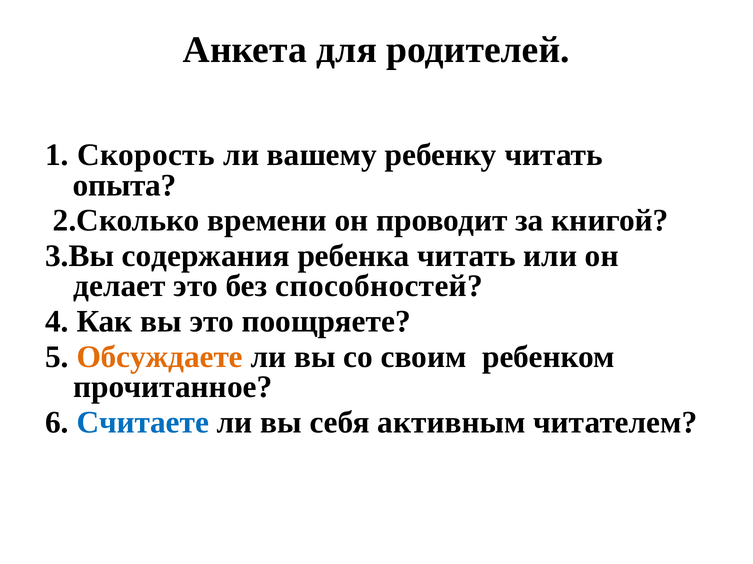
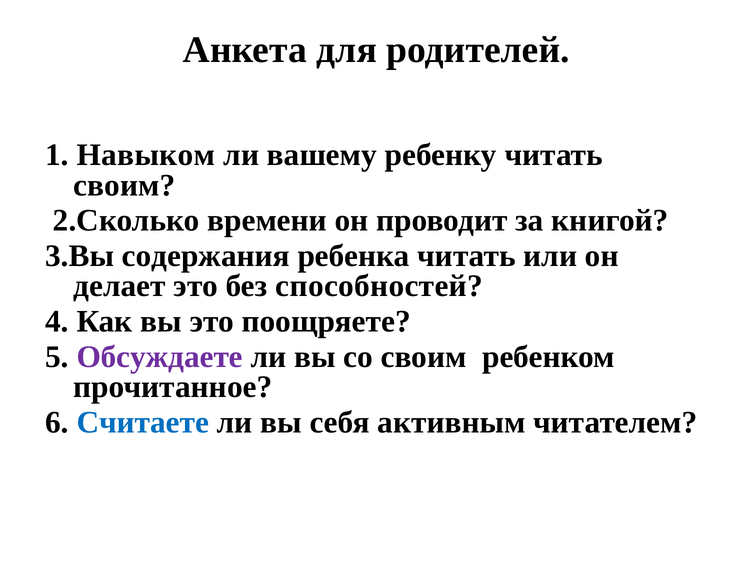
Скорость: Скорость -> Навыком (146, 155)
опыта: опыта -> своим (124, 185)
Обсуждаете colour: orange -> purple (160, 357)
